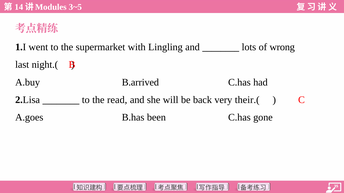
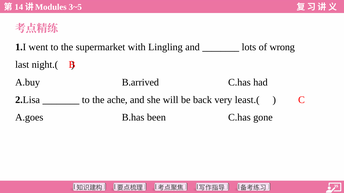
read: read -> ache (117, 100)
their.(: their.( -> least.( (247, 100)
